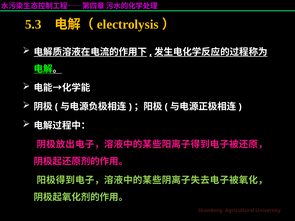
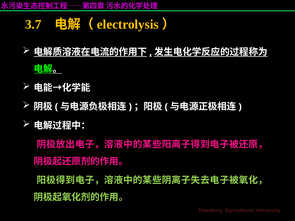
5.3: 5.3 -> 3.7 (33, 24)
